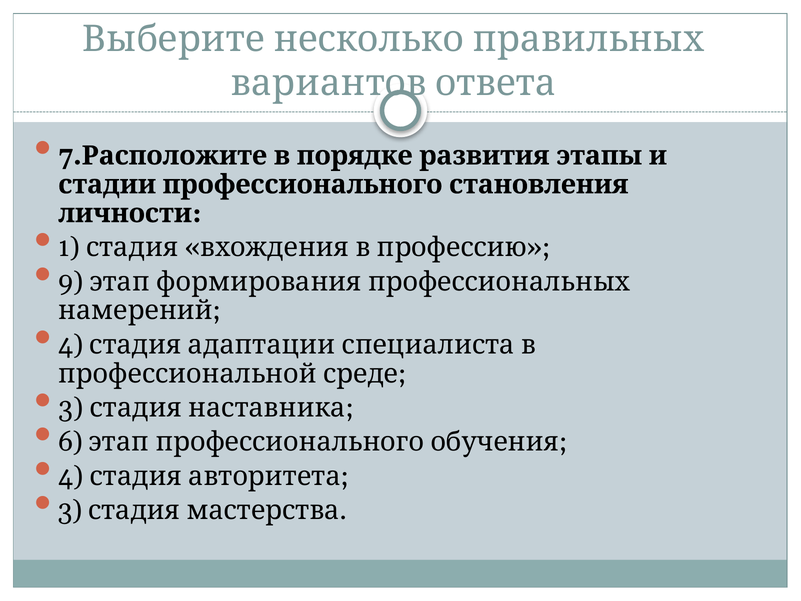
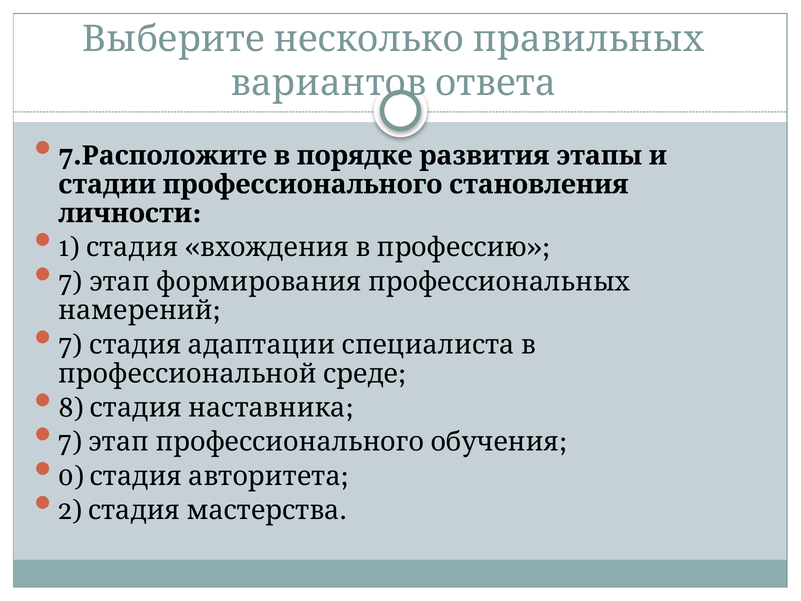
9: 9 -> 7 (71, 282)
4: 4 -> 7 (71, 345)
3: 3 -> 8 (71, 408)
6: 6 -> 7 (70, 442)
4: 4 -> 0 (71, 476)
3: 3 -> 2 (70, 510)
